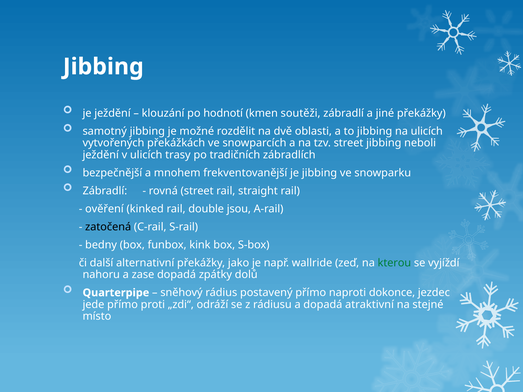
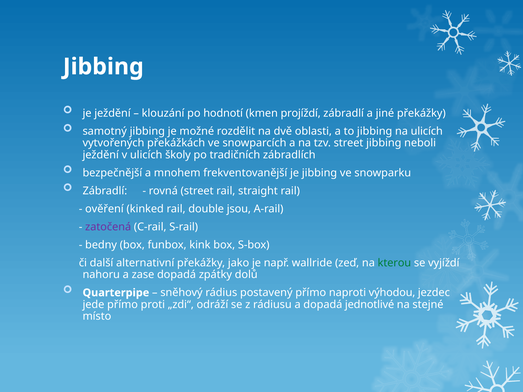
soutěži: soutěži -> projíždí (301, 113)
trasy: trasy -> školy (178, 155)
zatočená colour: black -> purple (108, 227)
dokonce: dokonce -> výhodou (392, 293)
atraktivní: atraktivní -> jednotlivé (370, 305)
